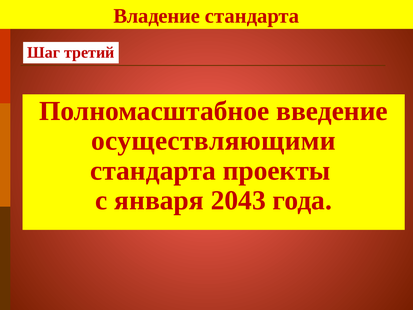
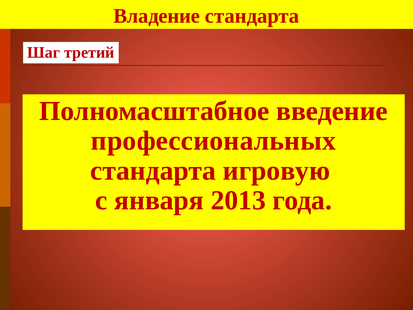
осуществляющими: осуществляющими -> профессиональных (213, 141)
проекты: проекты -> игровую (277, 170)
2043: 2043 -> 2013 (238, 200)
